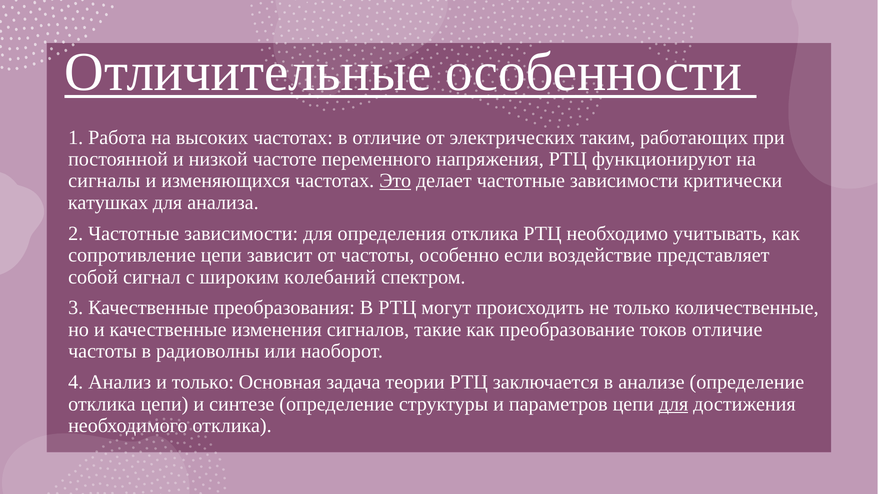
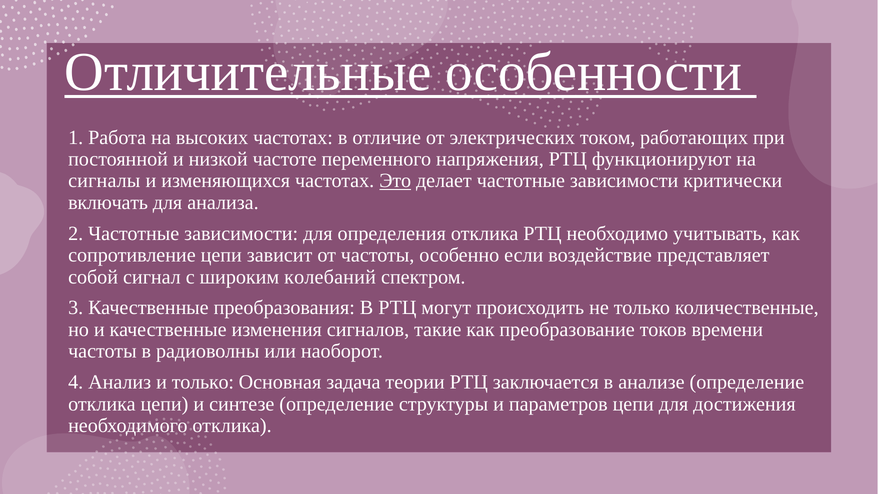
таким: таким -> током (608, 137)
катушках: катушках -> включать (108, 203)
токов отличие: отличие -> времени (727, 329)
для underline: present -> none (674, 404)
